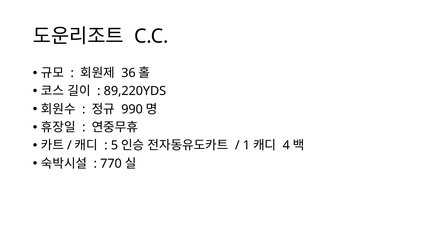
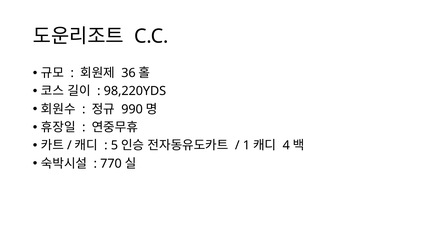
89,220YDS: 89,220YDS -> 98,220YDS (135, 91)
